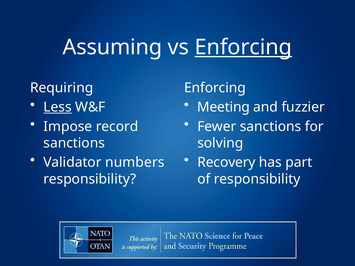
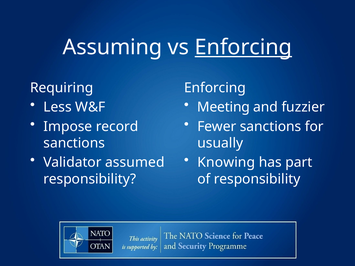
Less underline: present -> none (58, 107)
solving: solving -> usually (220, 143)
numbers: numbers -> assumed (135, 163)
Recovery: Recovery -> Knowing (226, 163)
